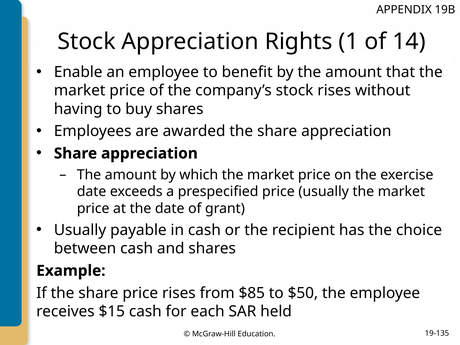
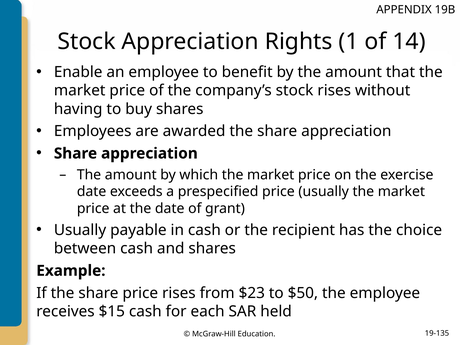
$85: $85 -> $23 (252, 293)
